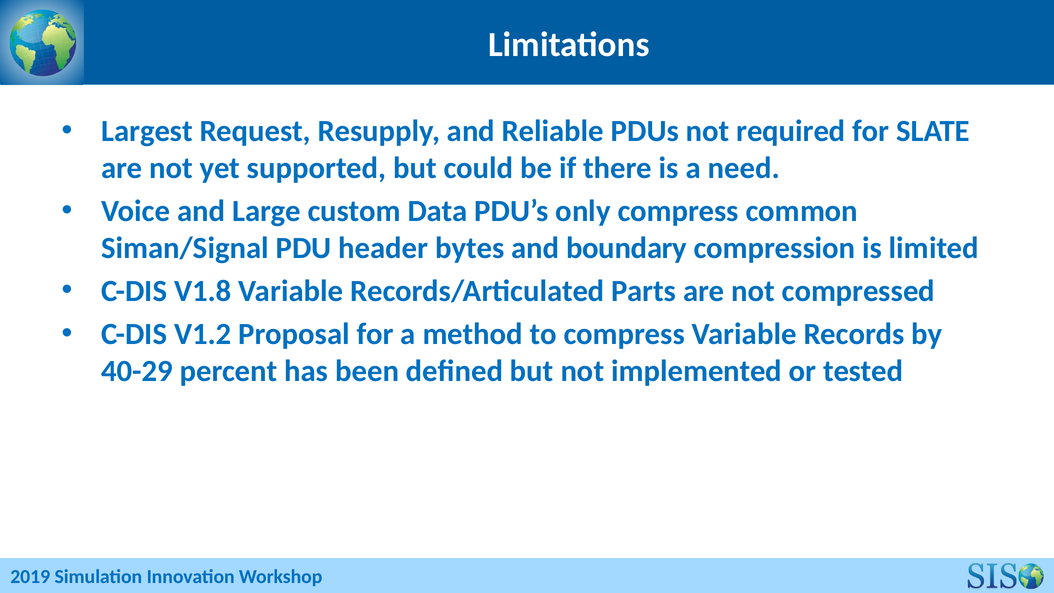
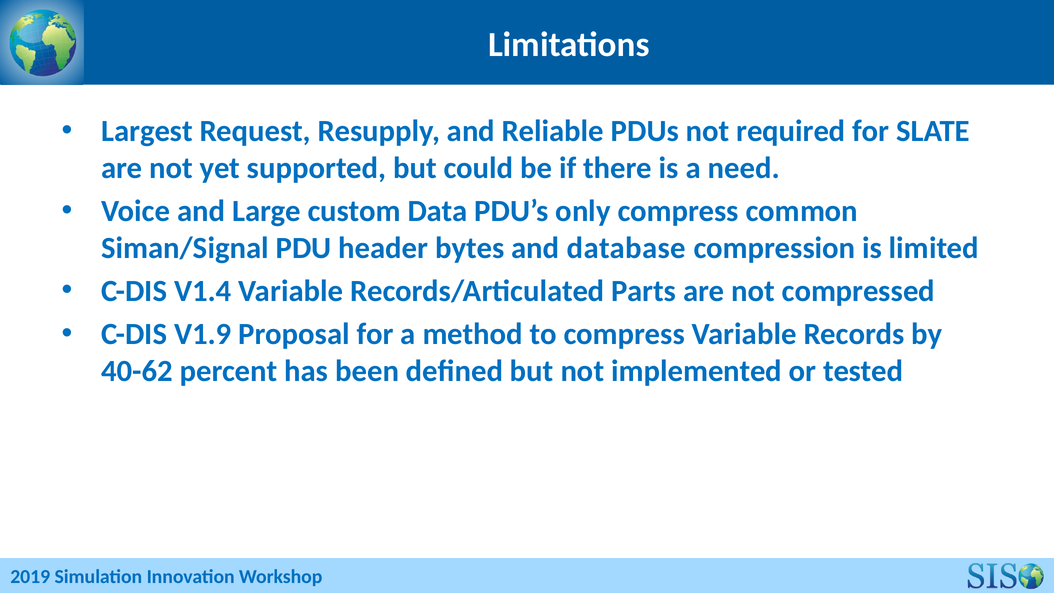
boundary: boundary -> database (626, 248)
V1.8: V1.8 -> V1.4 (203, 291)
V1.2: V1.2 -> V1.9 (203, 334)
40-29: 40-29 -> 40-62 (137, 371)
